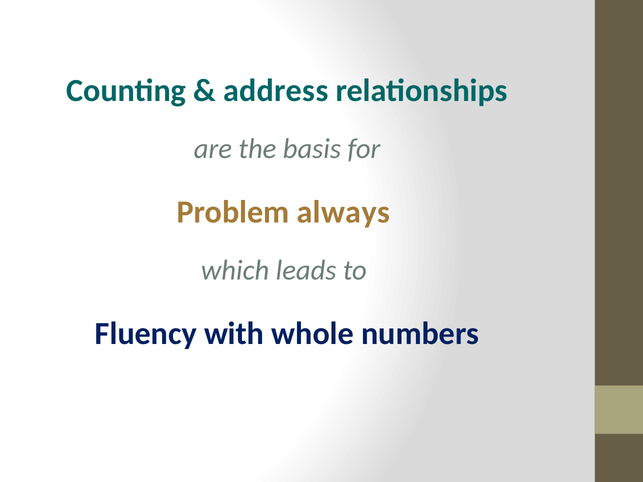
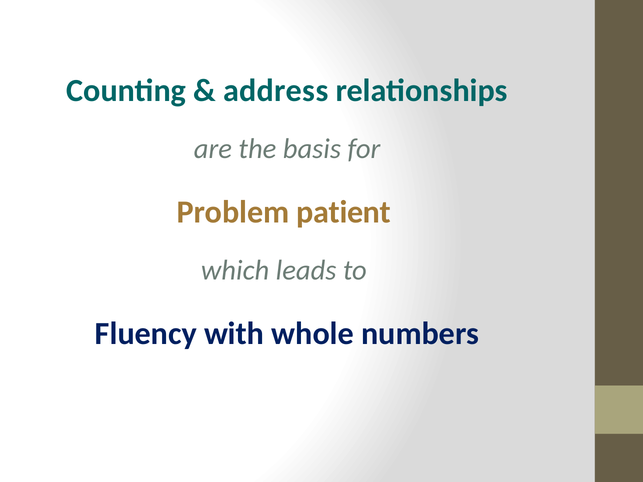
always: always -> patient (344, 212)
